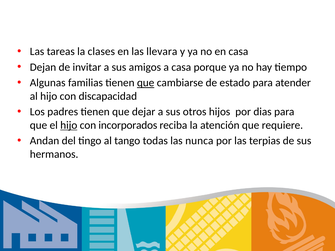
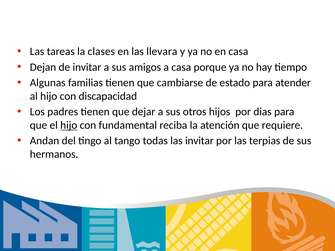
que underline: present -> none (146, 83)
incorporados: incorporados -> fundamental (128, 125)
las nunca: nunca -> invitar (199, 141)
